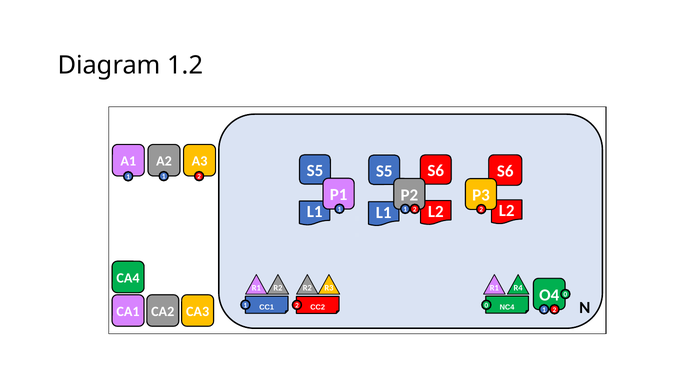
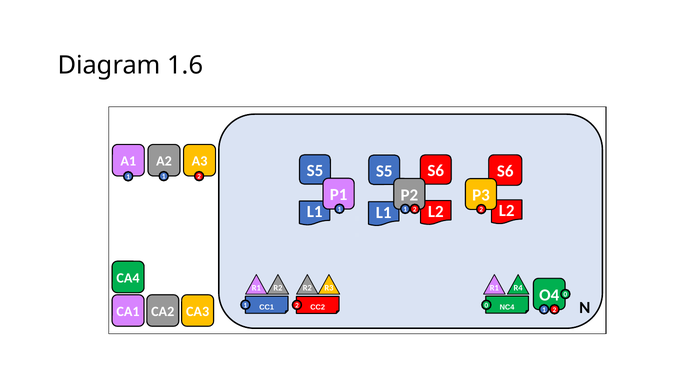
1.2: 1.2 -> 1.6 (185, 65)
